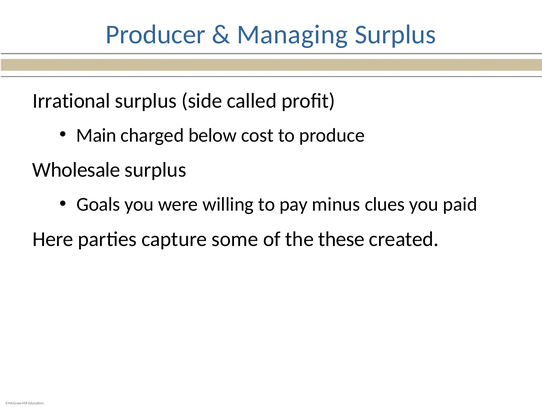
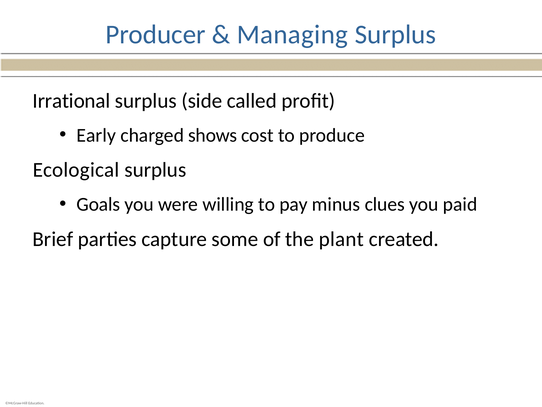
Main: Main -> Early (96, 135)
below: below -> shows (213, 135)
Wholesale: Wholesale -> Ecological (76, 170)
Here: Here -> Brief (53, 239)
these: these -> plant (341, 239)
